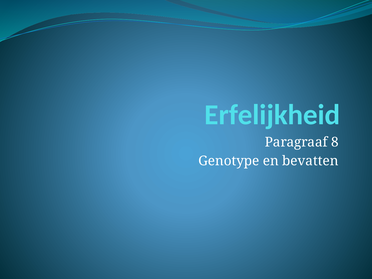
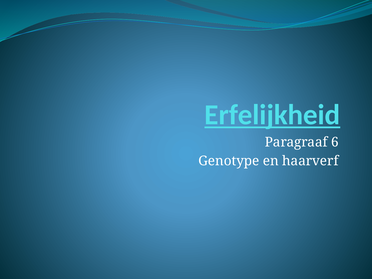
Erfelijkheid underline: none -> present (272, 115)
8: 8 -> 6 (335, 142)
bevatten: bevatten -> haarverf (310, 161)
